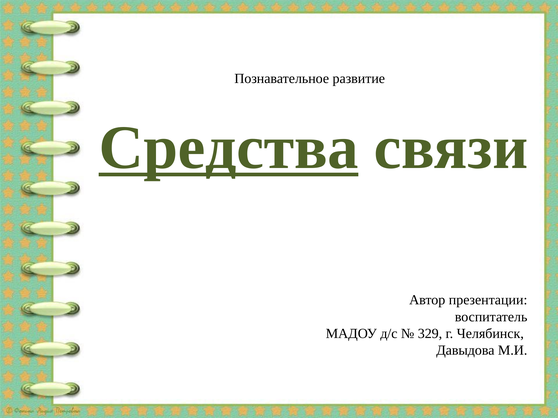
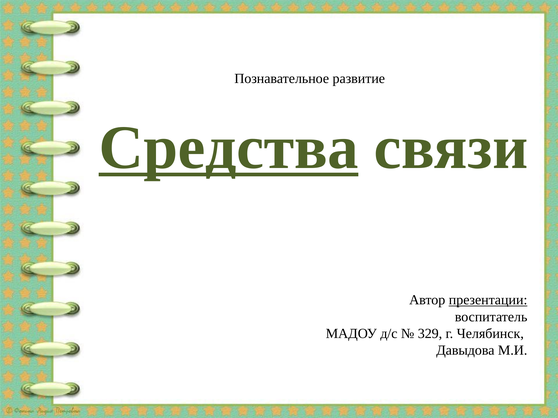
презентации underline: none -> present (488, 300)
